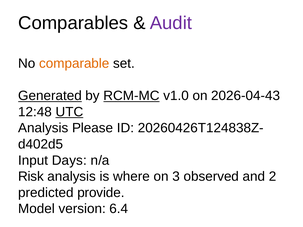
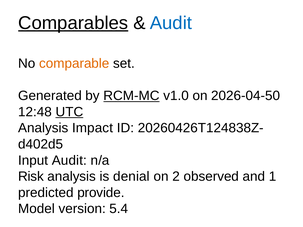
Comparables underline: none -> present (73, 23)
Audit colour: purple -> blue (171, 23)
Generated underline: present -> none (50, 96)
2026-04-43: 2026-04-43 -> 2026-04-50 (246, 96)
Please: Please -> Impact (93, 128)
Input Days: Days -> Audit (69, 161)
where: where -> denial (131, 177)
3: 3 -> 2 (176, 177)
2: 2 -> 1 (273, 177)
6.4: 6.4 -> 5.4 (119, 209)
